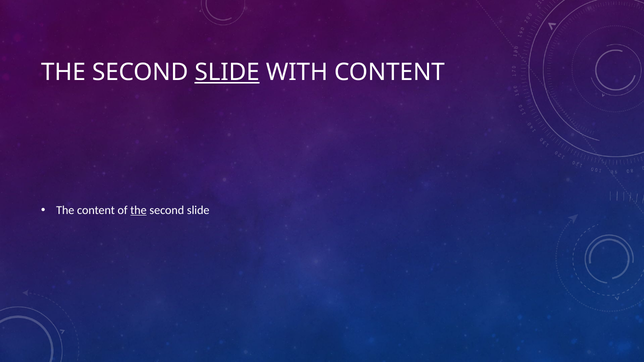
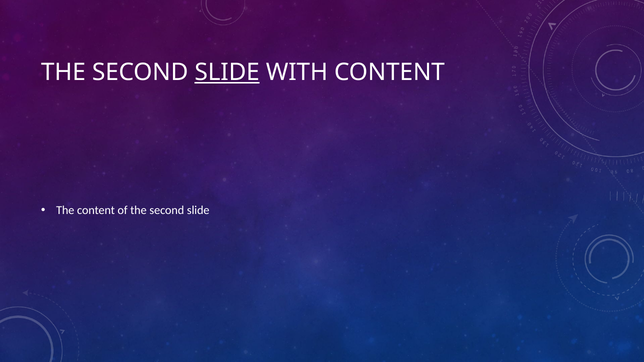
the underline: present -> none (138, 210)
